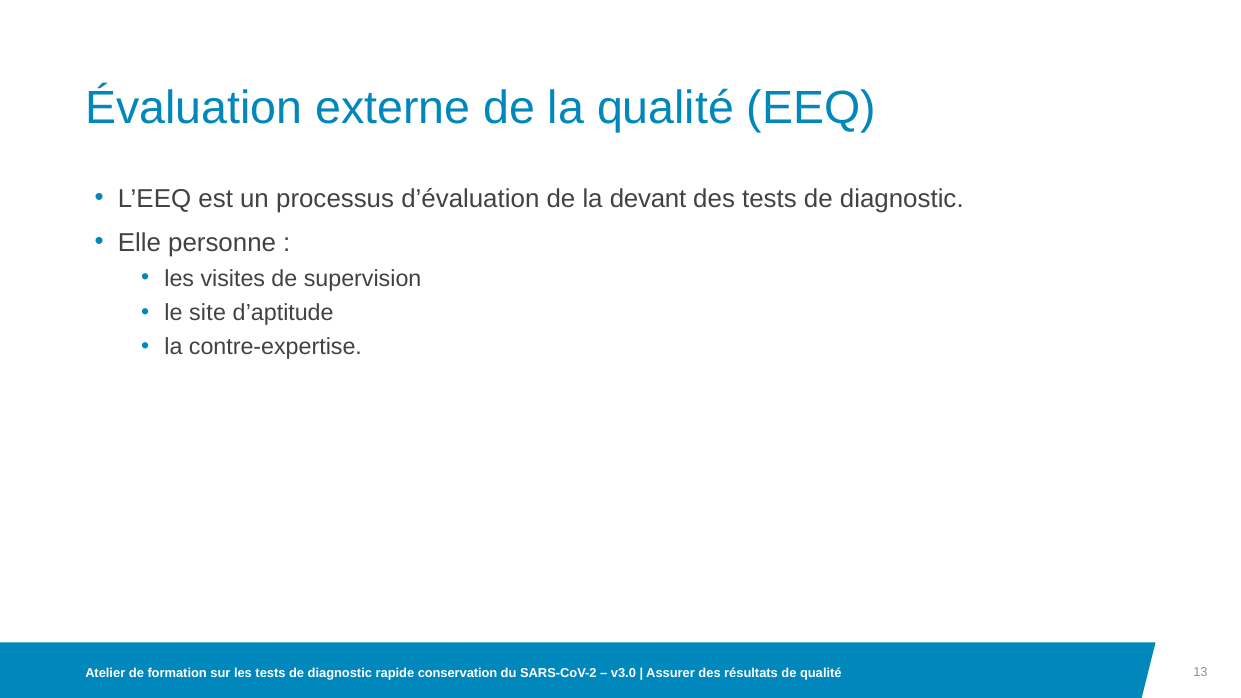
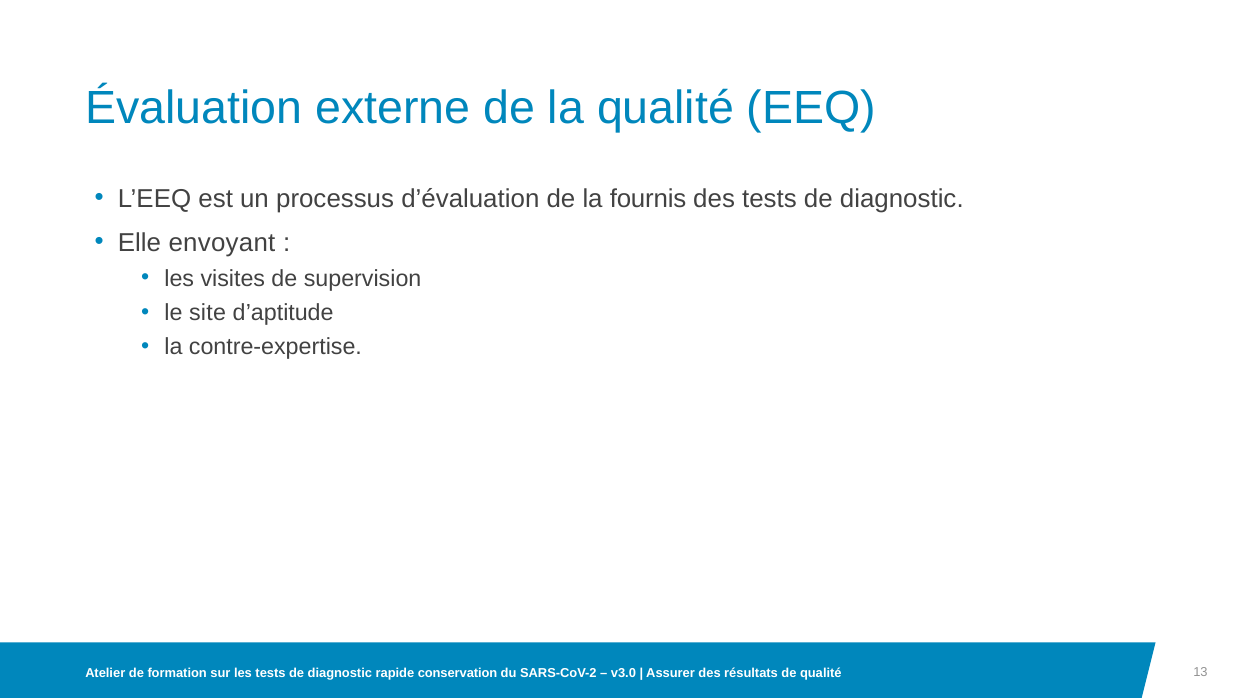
devant: devant -> fournis (648, 199)
personne: personne -> envoyant (222, 243)
